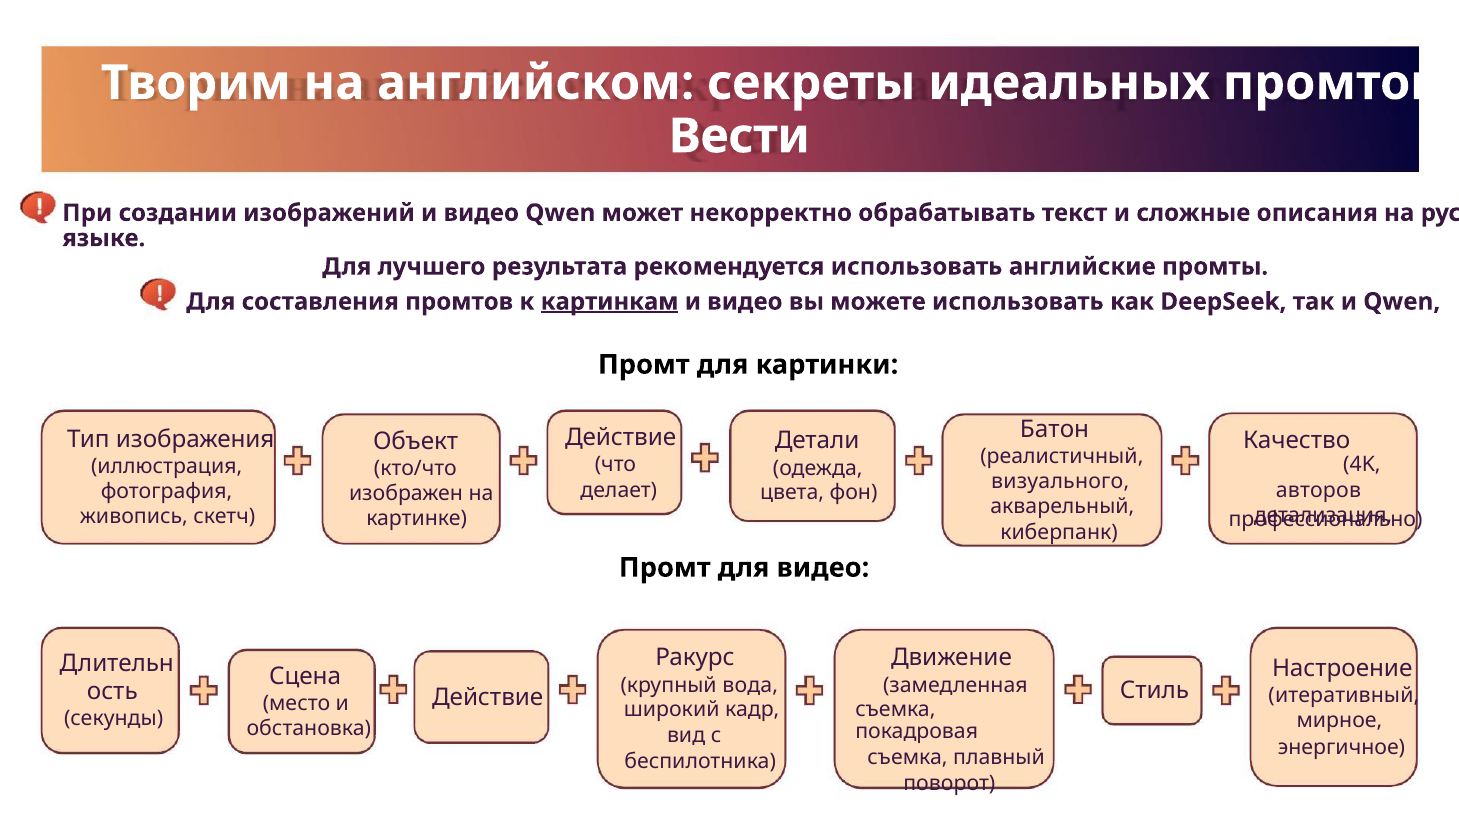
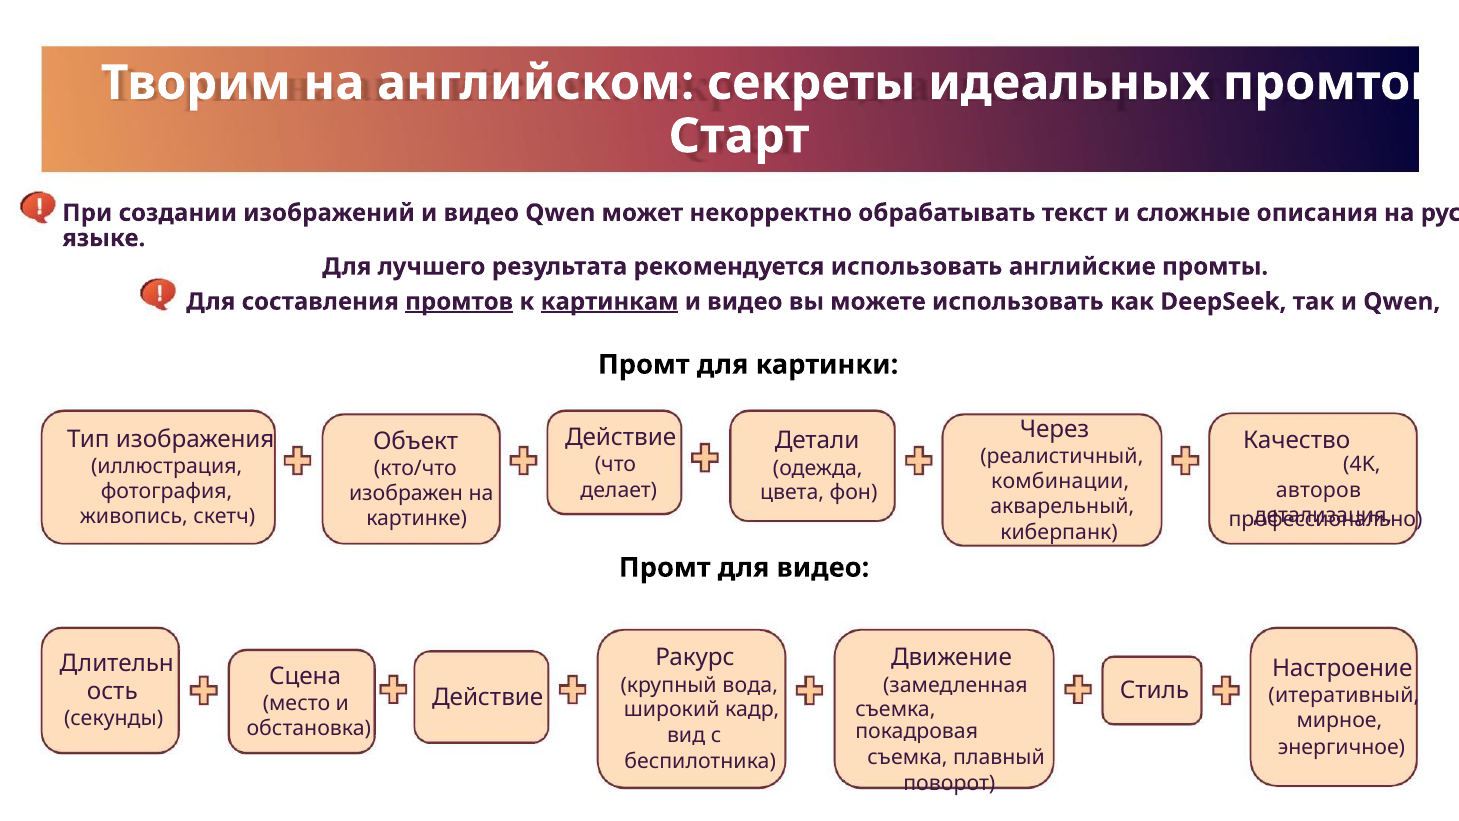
Вести: Вести -> Старт (739, 136)
промтов underline: none -> present (459, 302)
Батон: Батон -> Через (1055, 429)
визуального: визуального -> комбинации (1060, 481)
